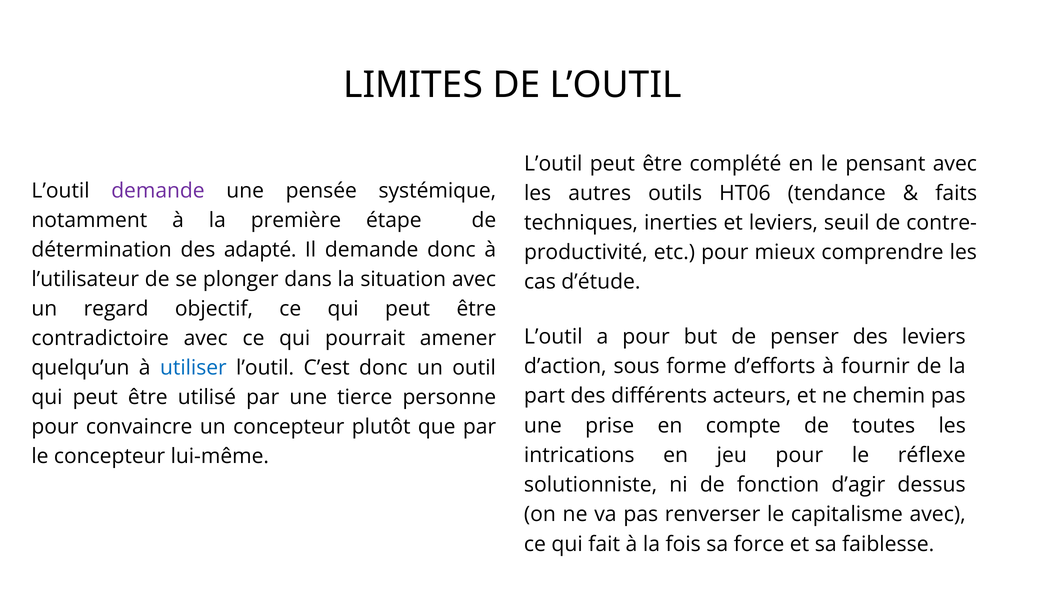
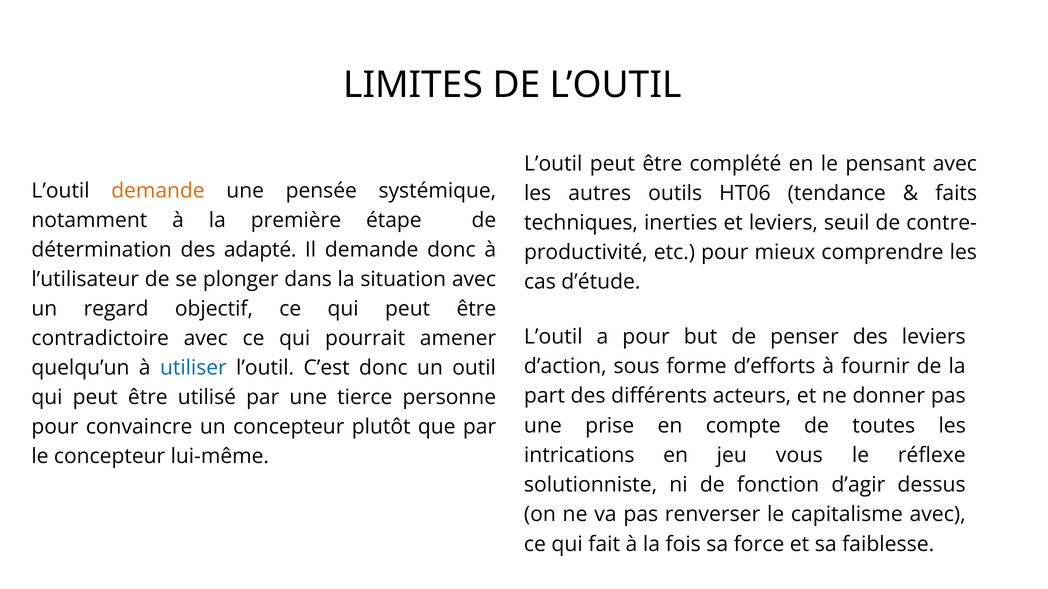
demande colour: purple -> orange (158, 191)
chemin: chemin -> donner (889, 396)
jeu pour: pour -> vous (799, 456)
